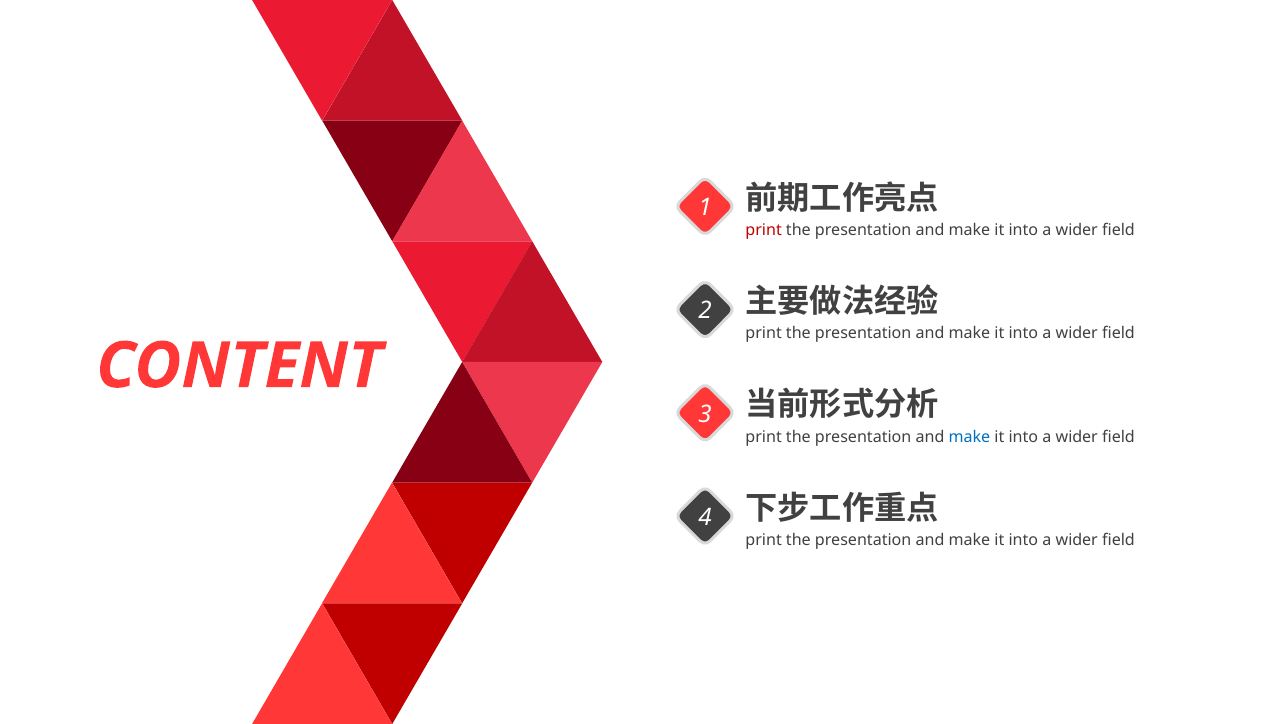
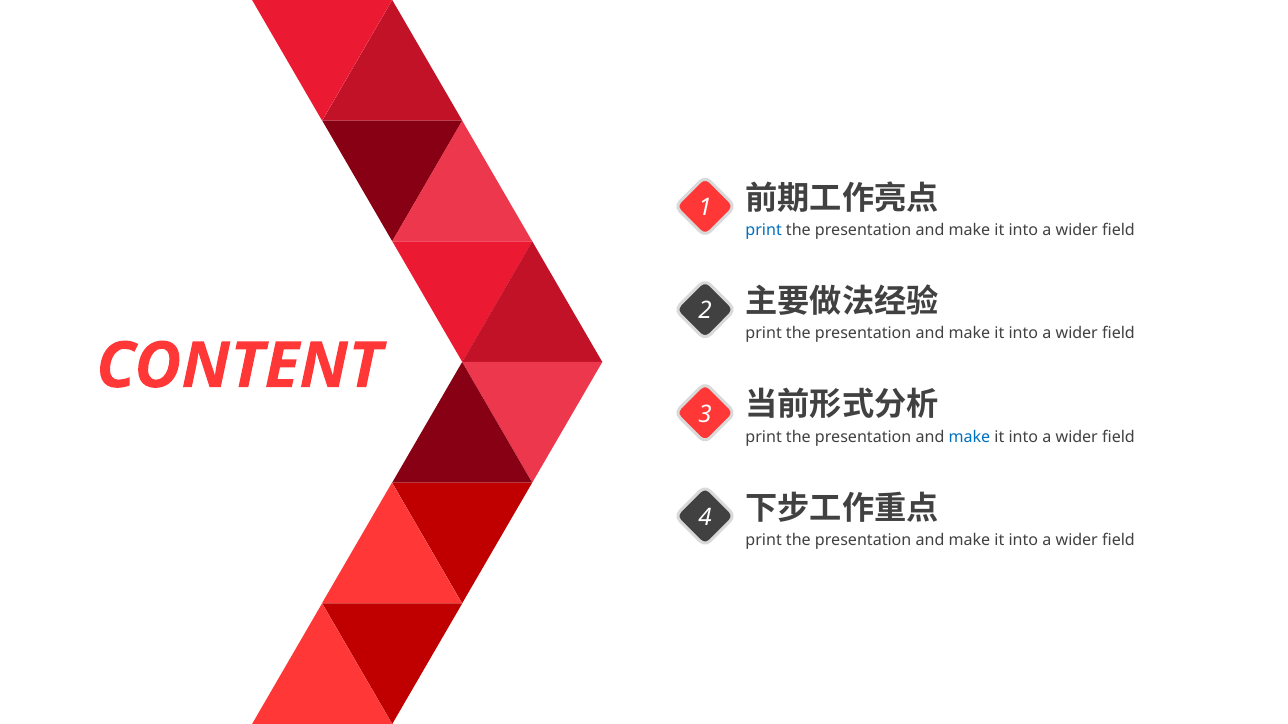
print colour: red -> blue (764, 230)
